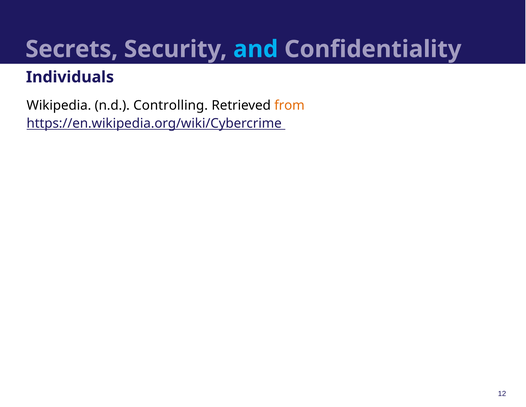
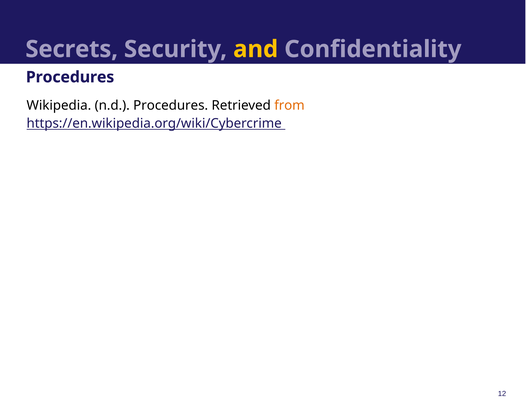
and colour: light blue -> yellow (256, 49)
Individuals: Individuals -> Procedures (70, 77)
n.d Controlling: Controlling -> Procedures (171, 105)
